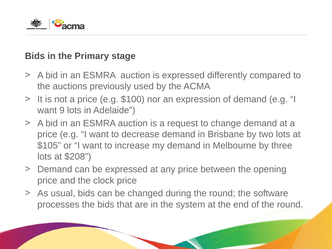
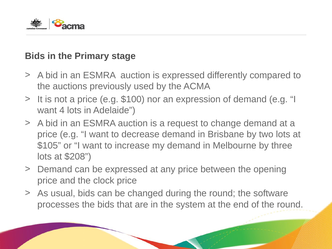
9: 9 -> 4 (62, 110)
